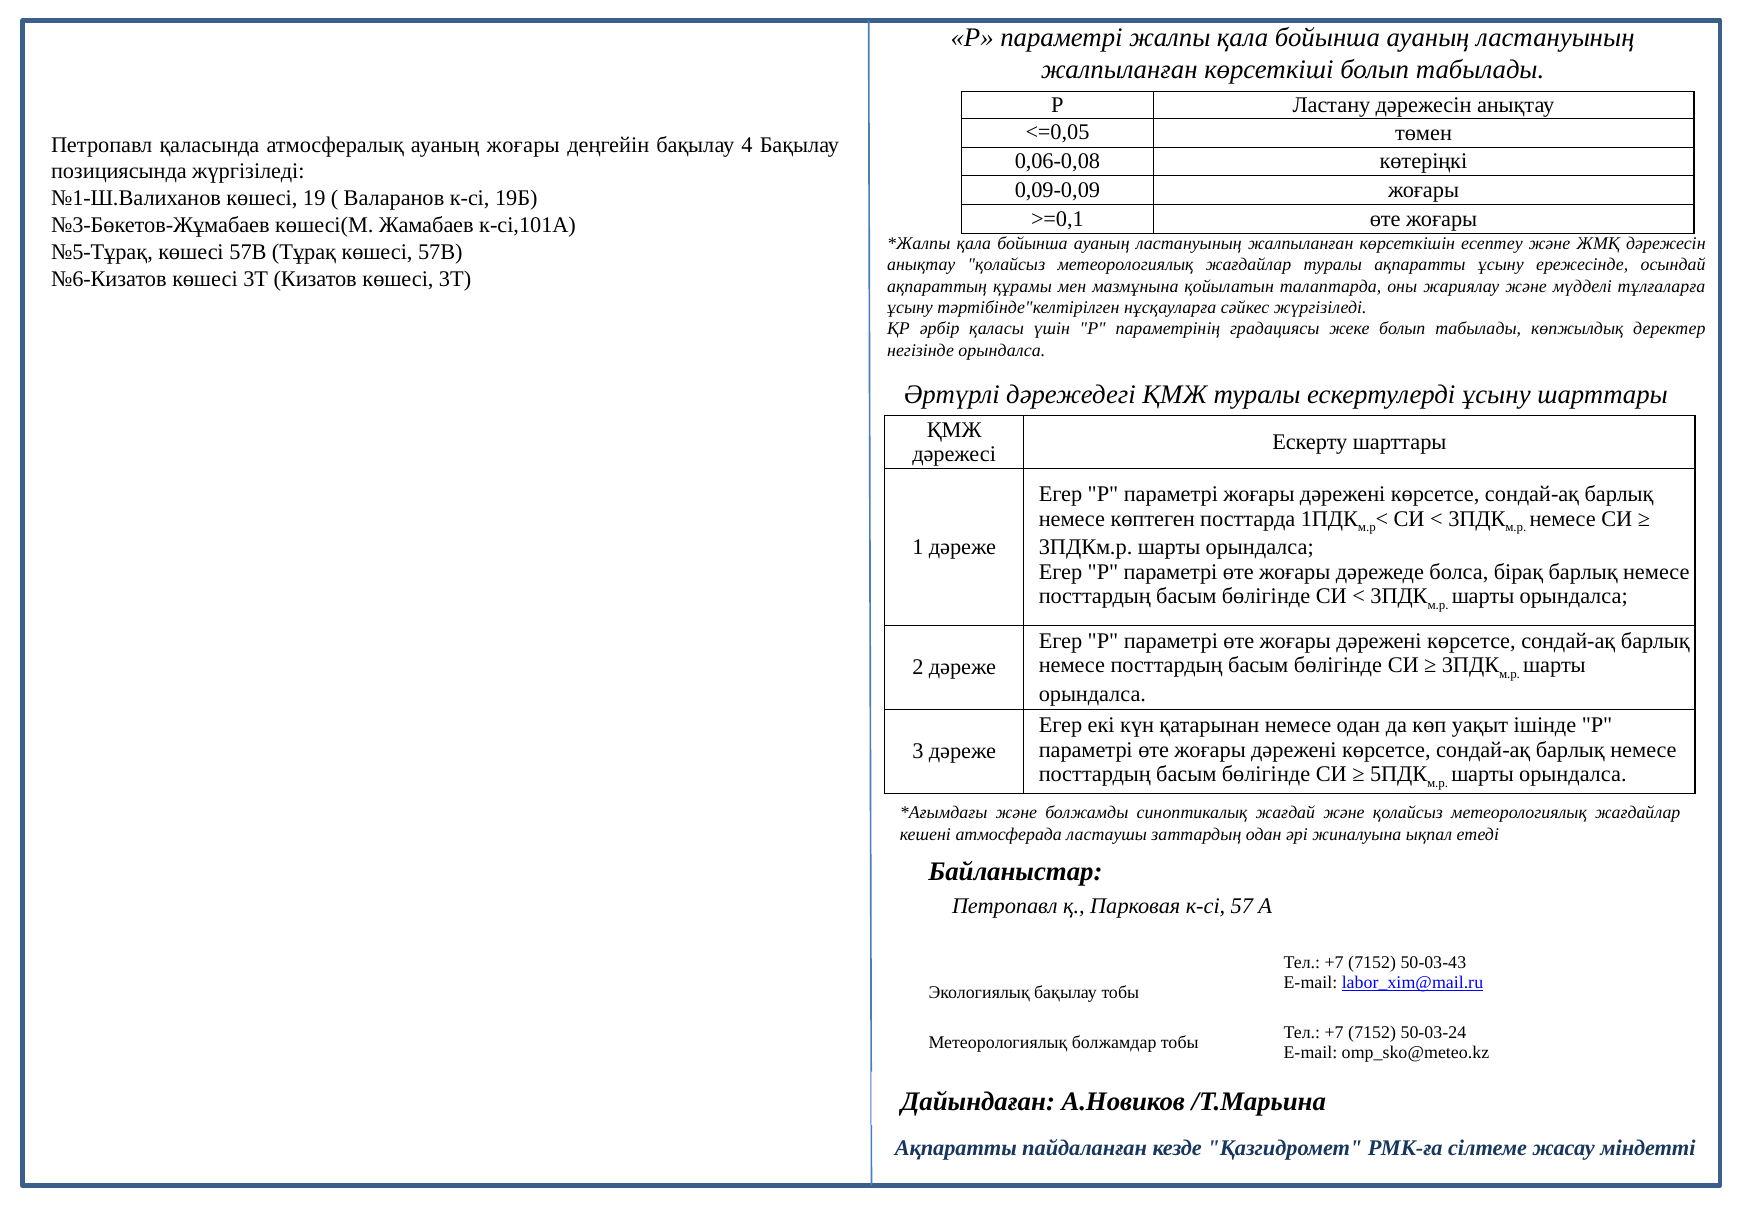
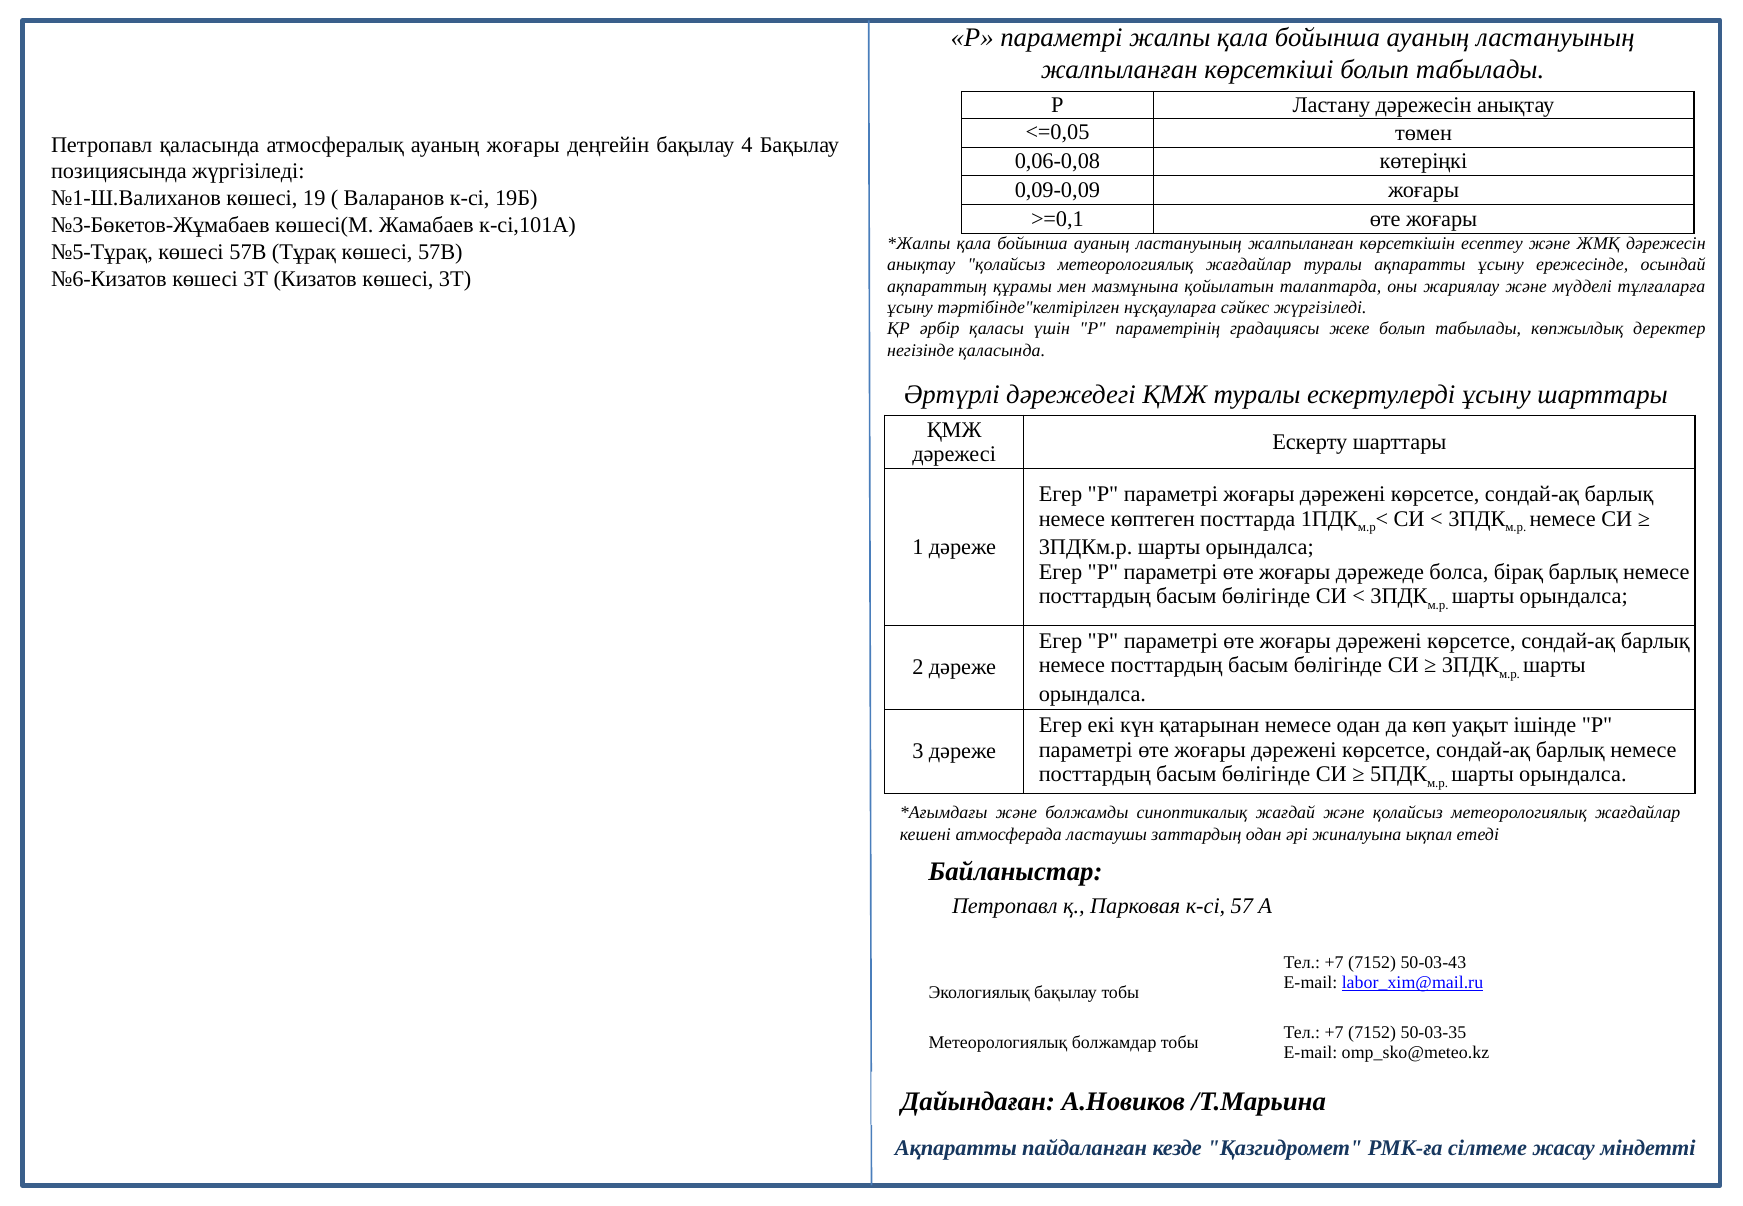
негізінде орындалса: орындалса -> қаласында (1002, 351)
50-03-24: 50-03-24 -> 50-03-35 (1433, 1033)
